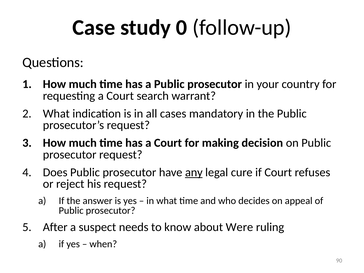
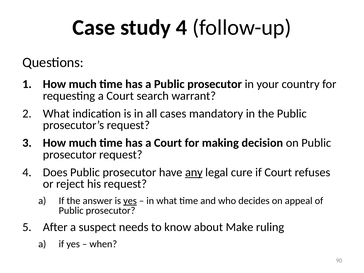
study 0: 0 -> 4 (182, 28)
yes underline: none -> present (130, 201)
Were: Were -> Make (240, 227)
